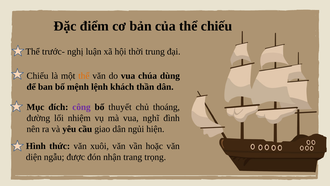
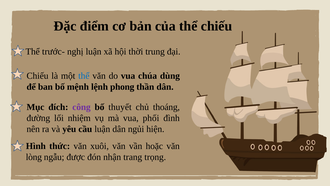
thể colour: orange -> blue (84, 76)
khách: khách -> phong (122, 87)
nghĩ: nghĩ -> phối (151, 118)
cầu giao: giao -> luận (102, 129)
diện: diện -> lòng (34, 157)
